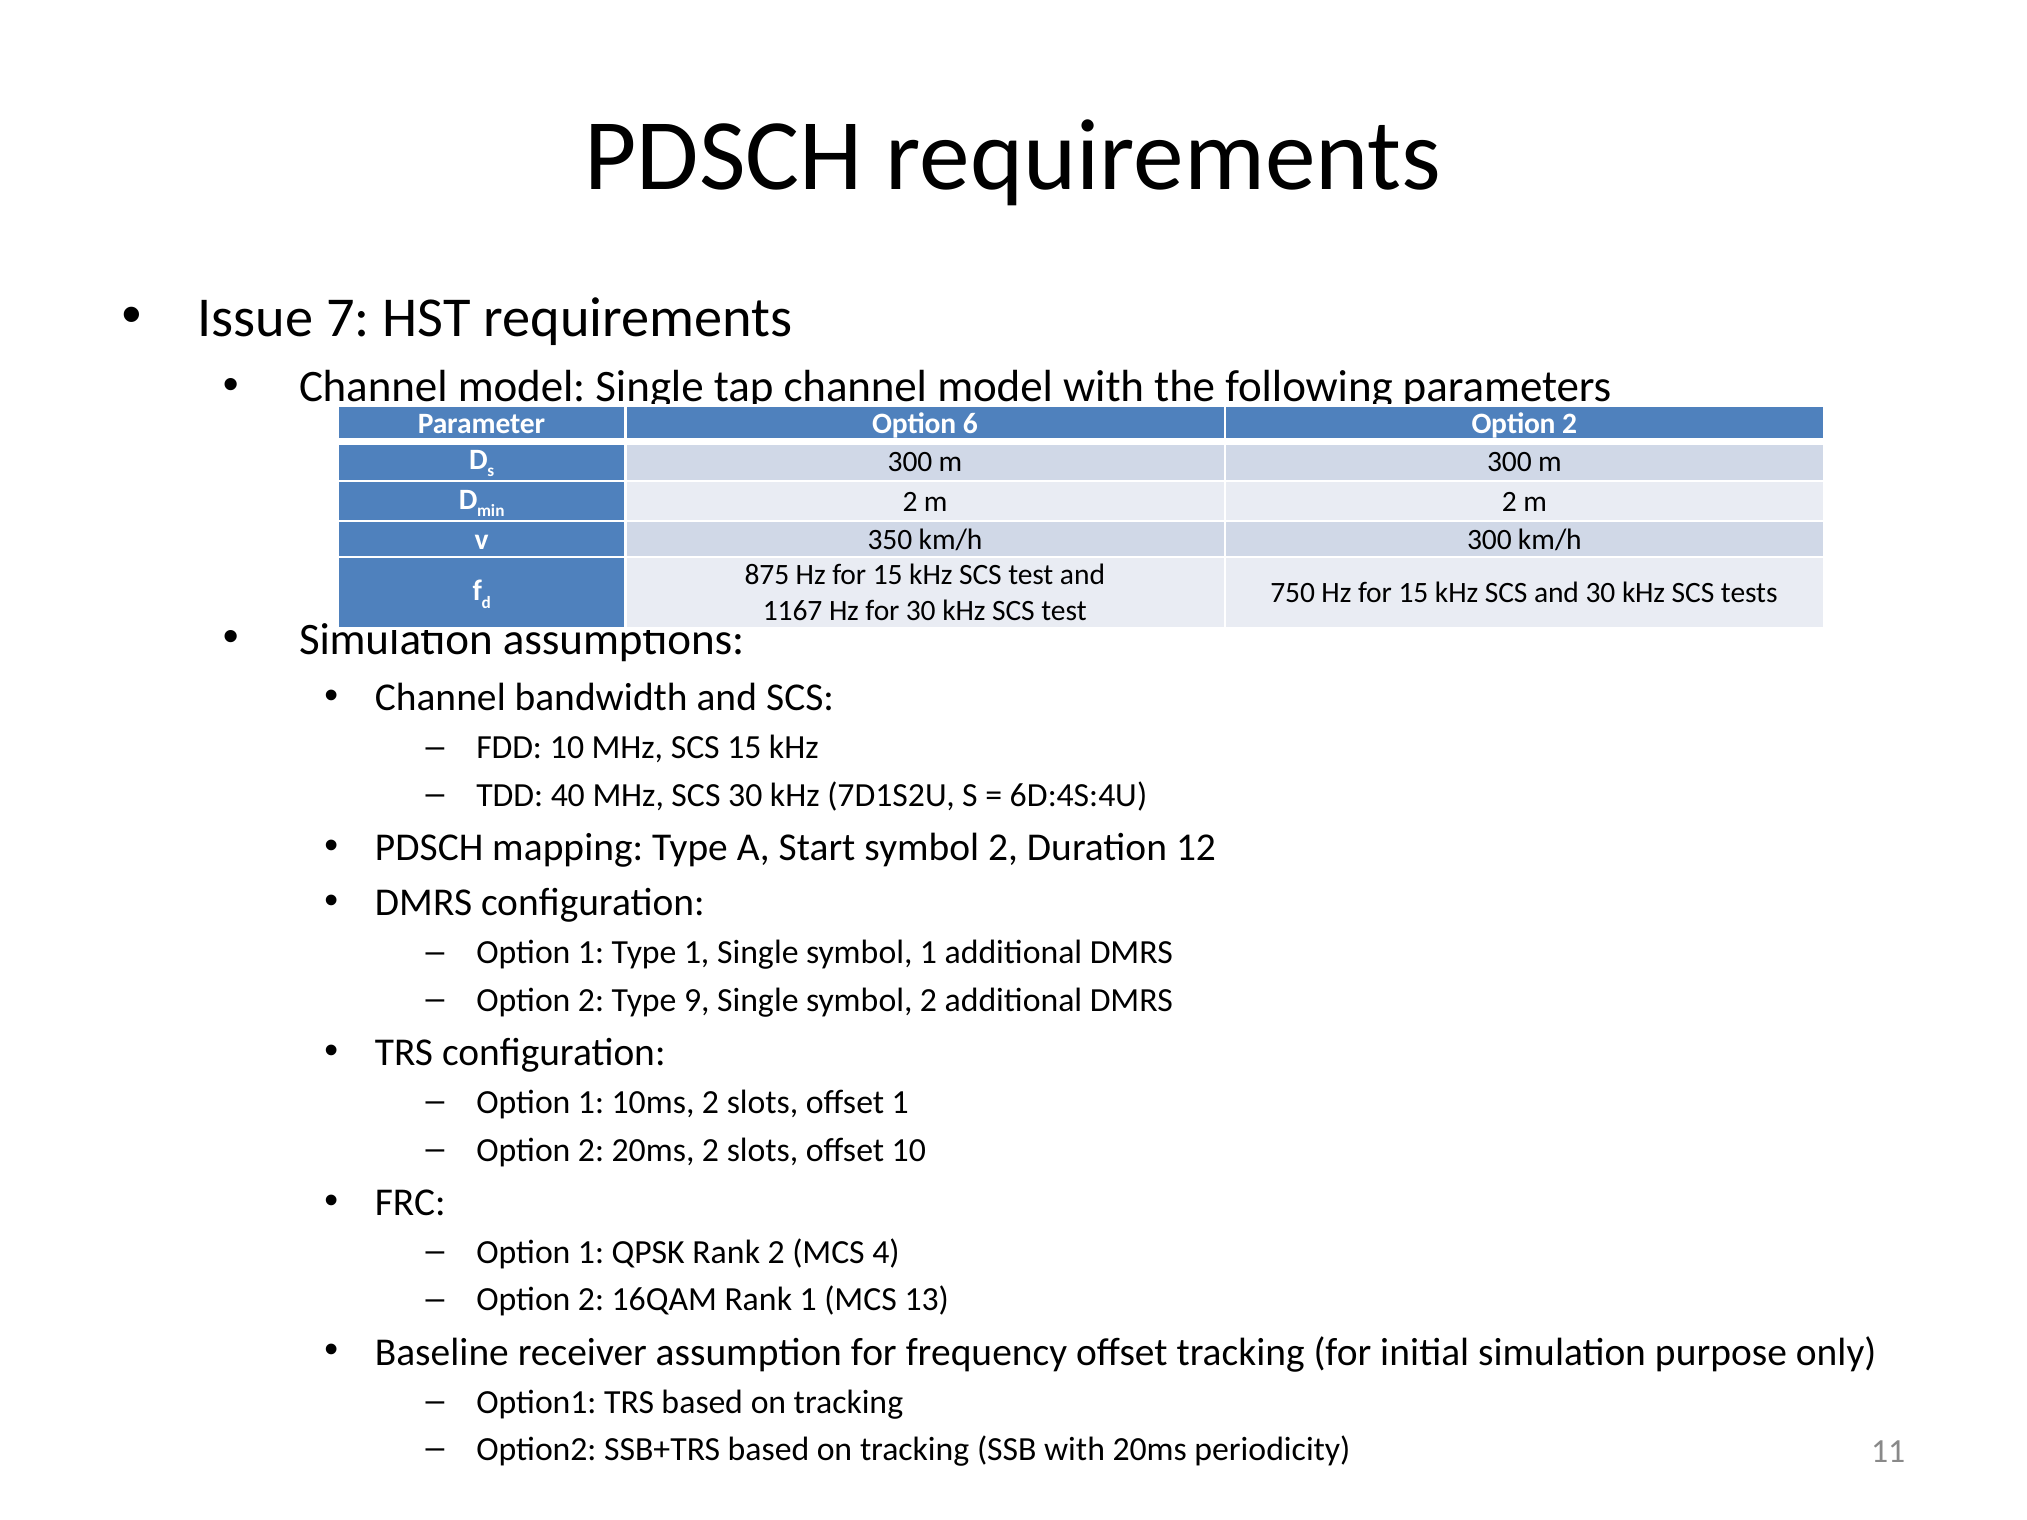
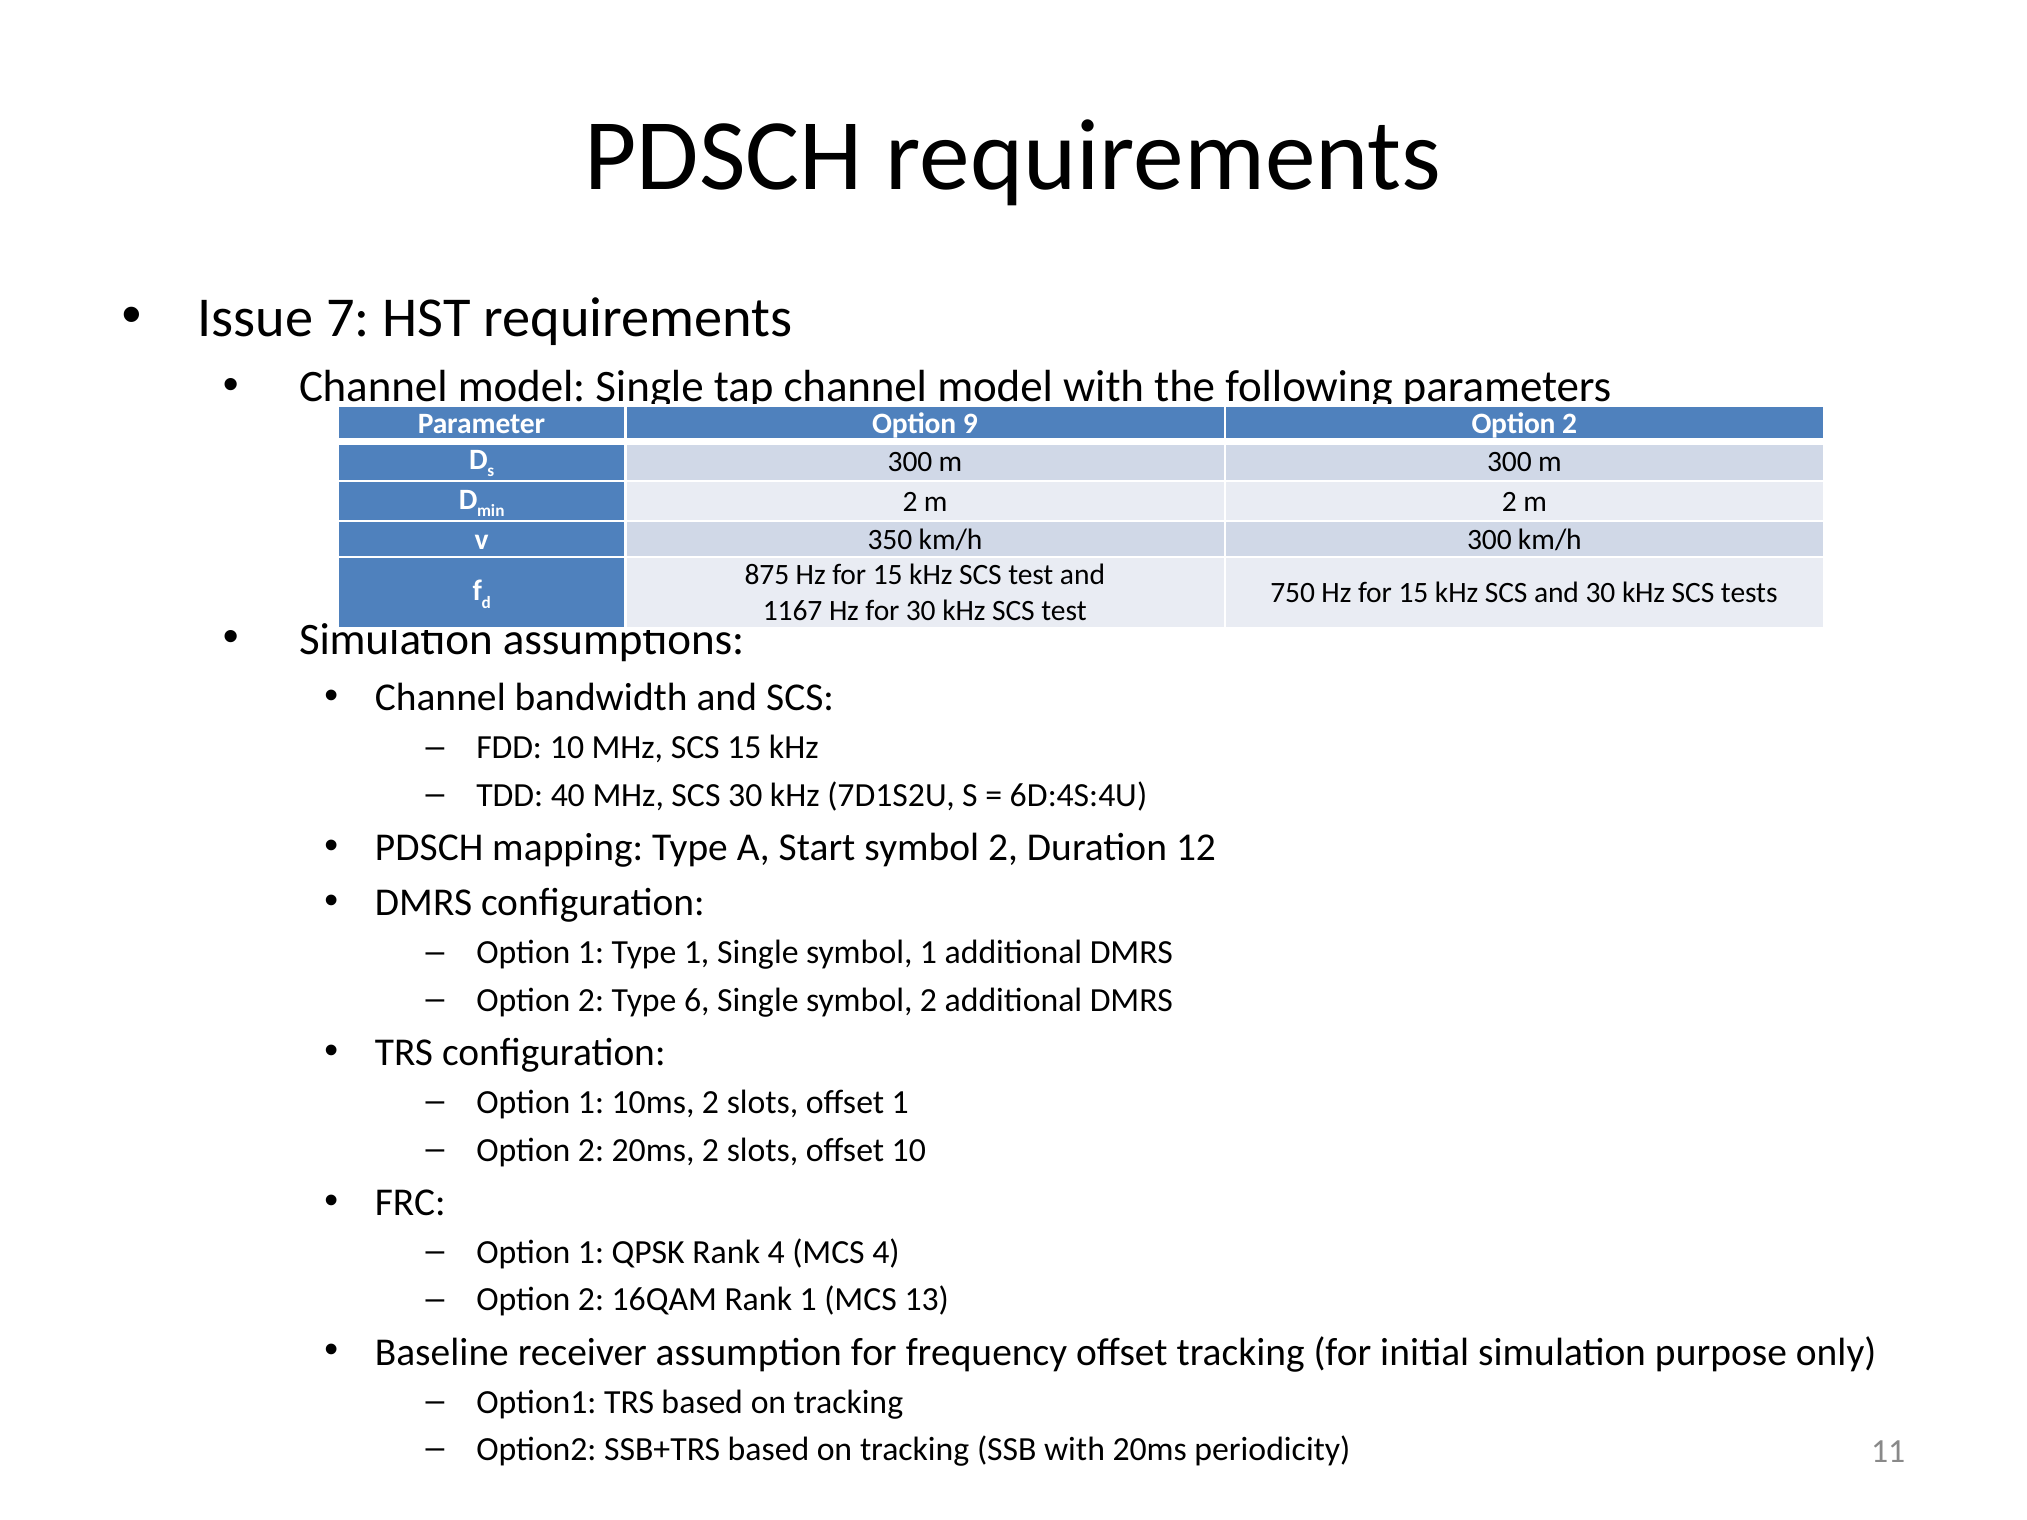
6: 6 -> 9 (970, 424)
9: 9 -> 6 (697, 1000)
Rank 2: 2 -> 4 (776, 1253)
